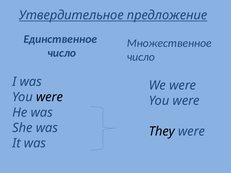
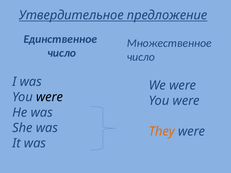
They colour: black -> orange (162, 132)
